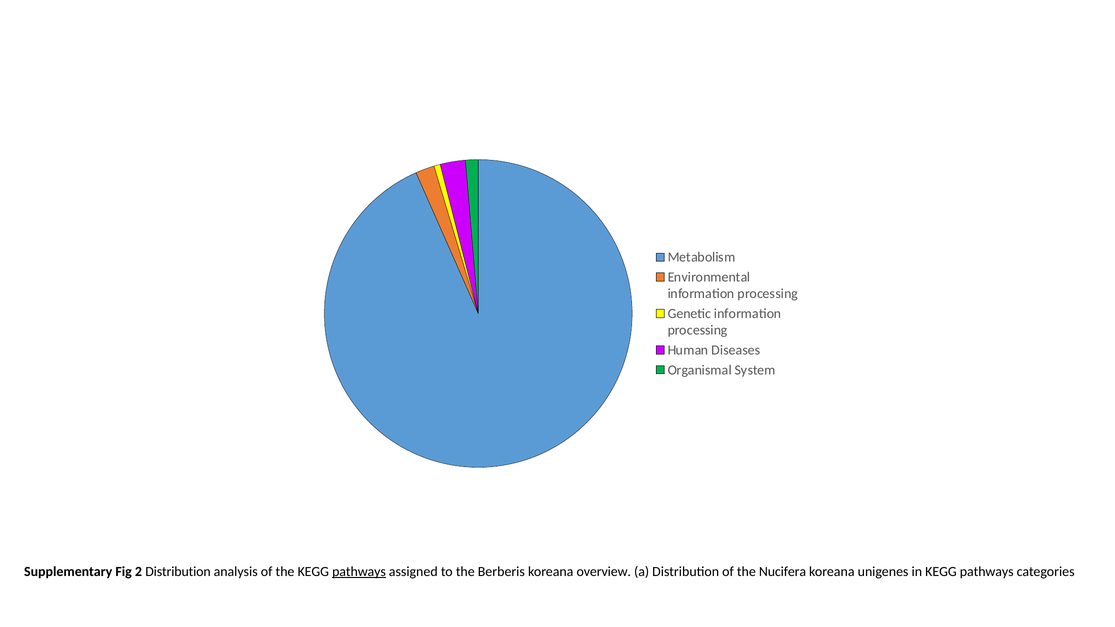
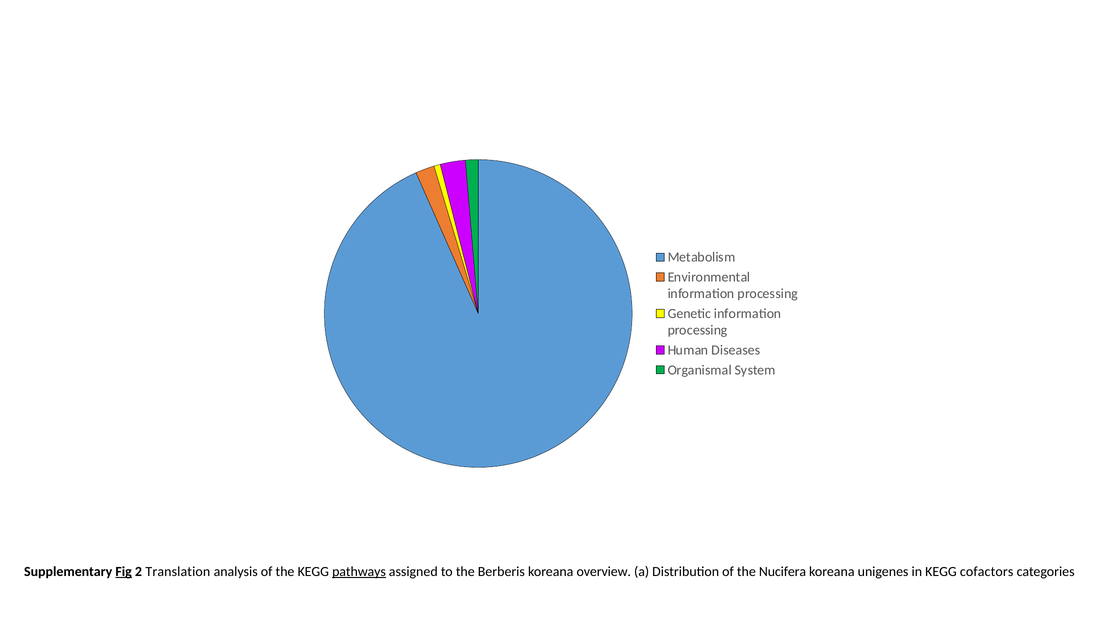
Fig underline: none -> present (124, 572)
2 Distribution: Distribution -> Translation (178, 572)
in KEGG pathways: pathways -> cofactors (987, 572)
